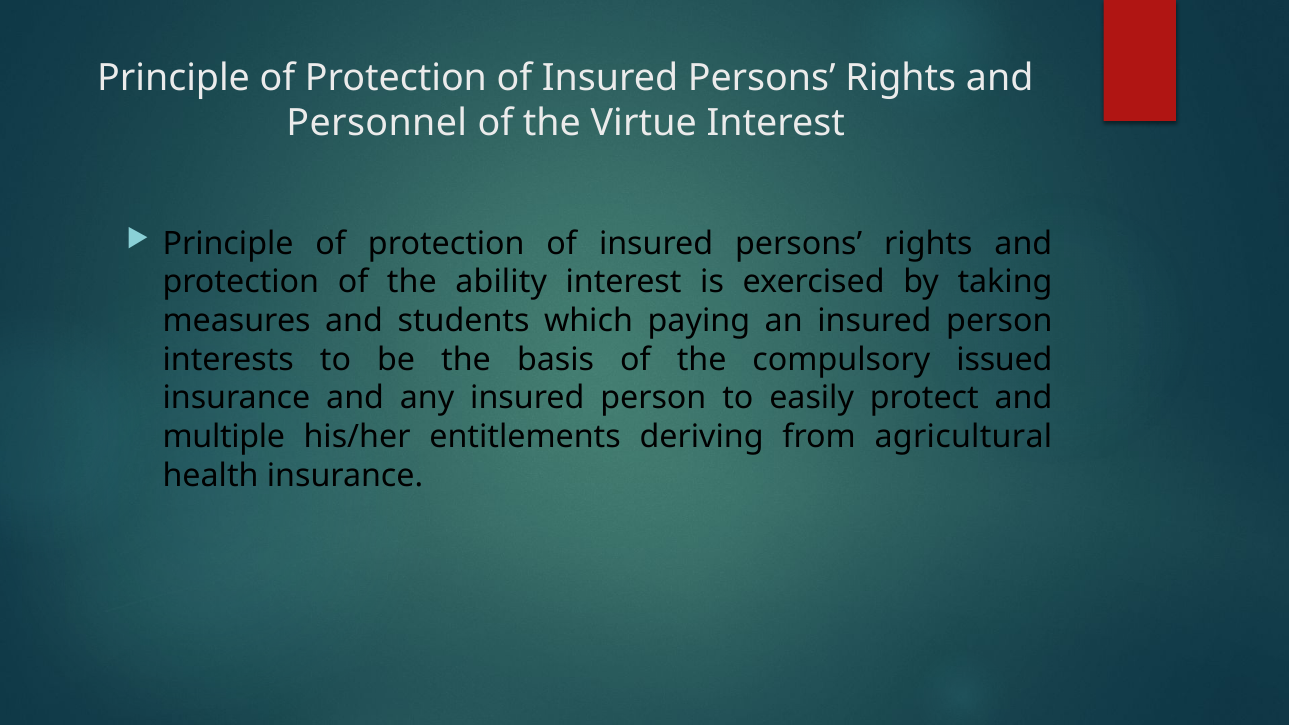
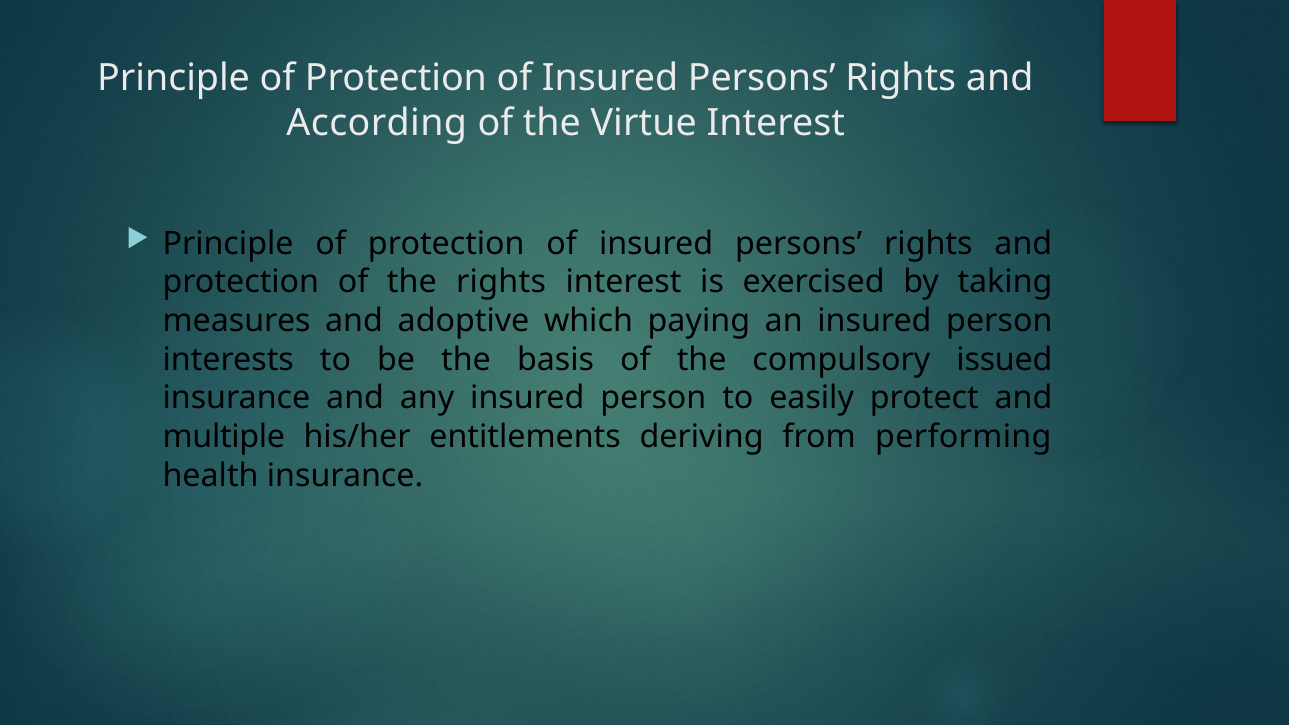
Personnel: Personnel -> According (377, 123)
the ability: ability -> rights (501, 282)
students: students -> adoptive (464, 321)
agricultural: agricultural -> performing (963, 437)
